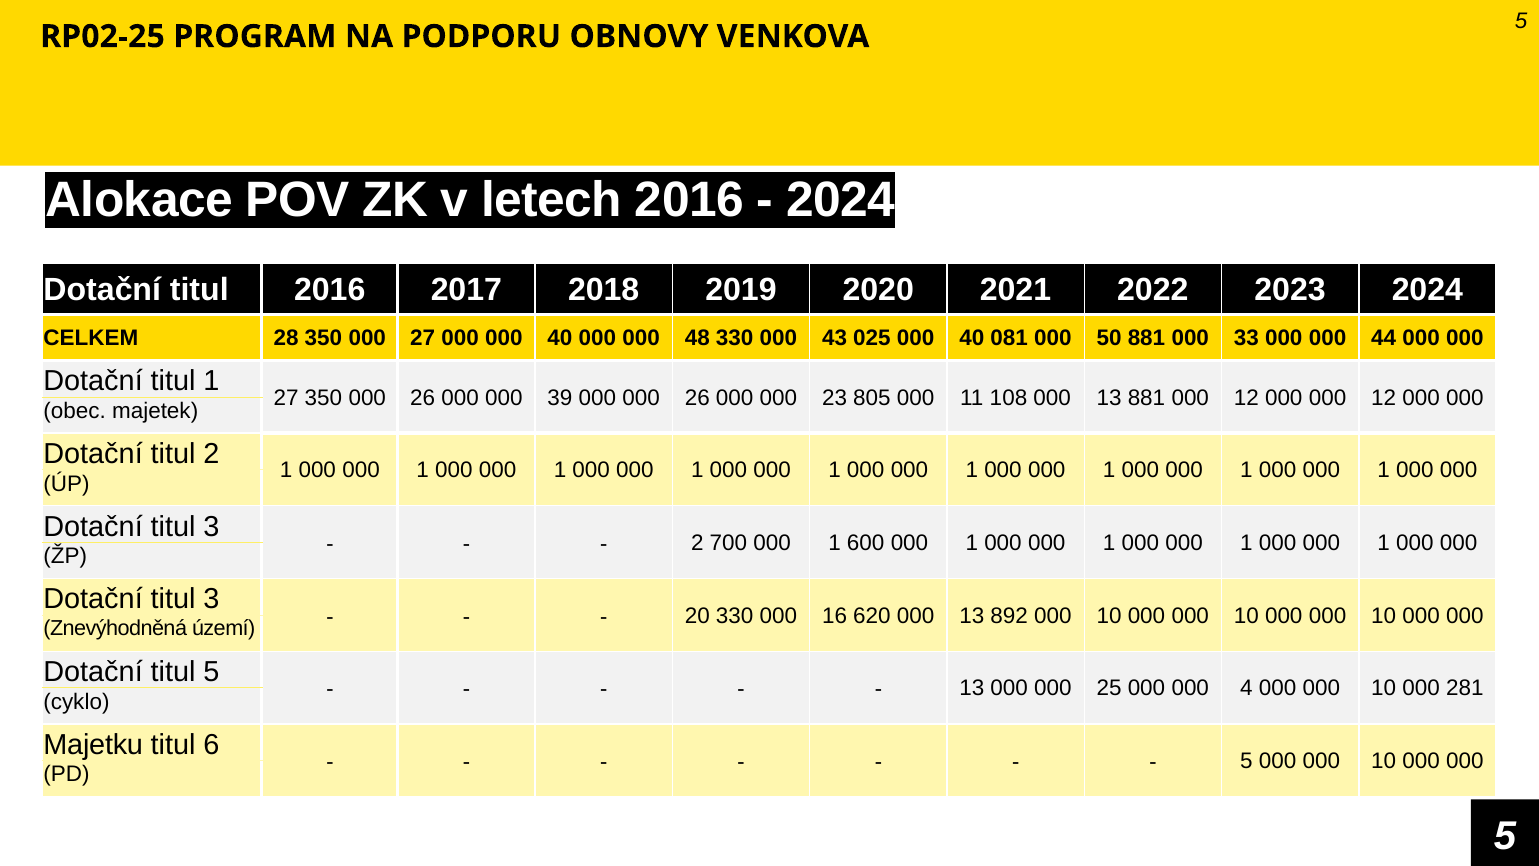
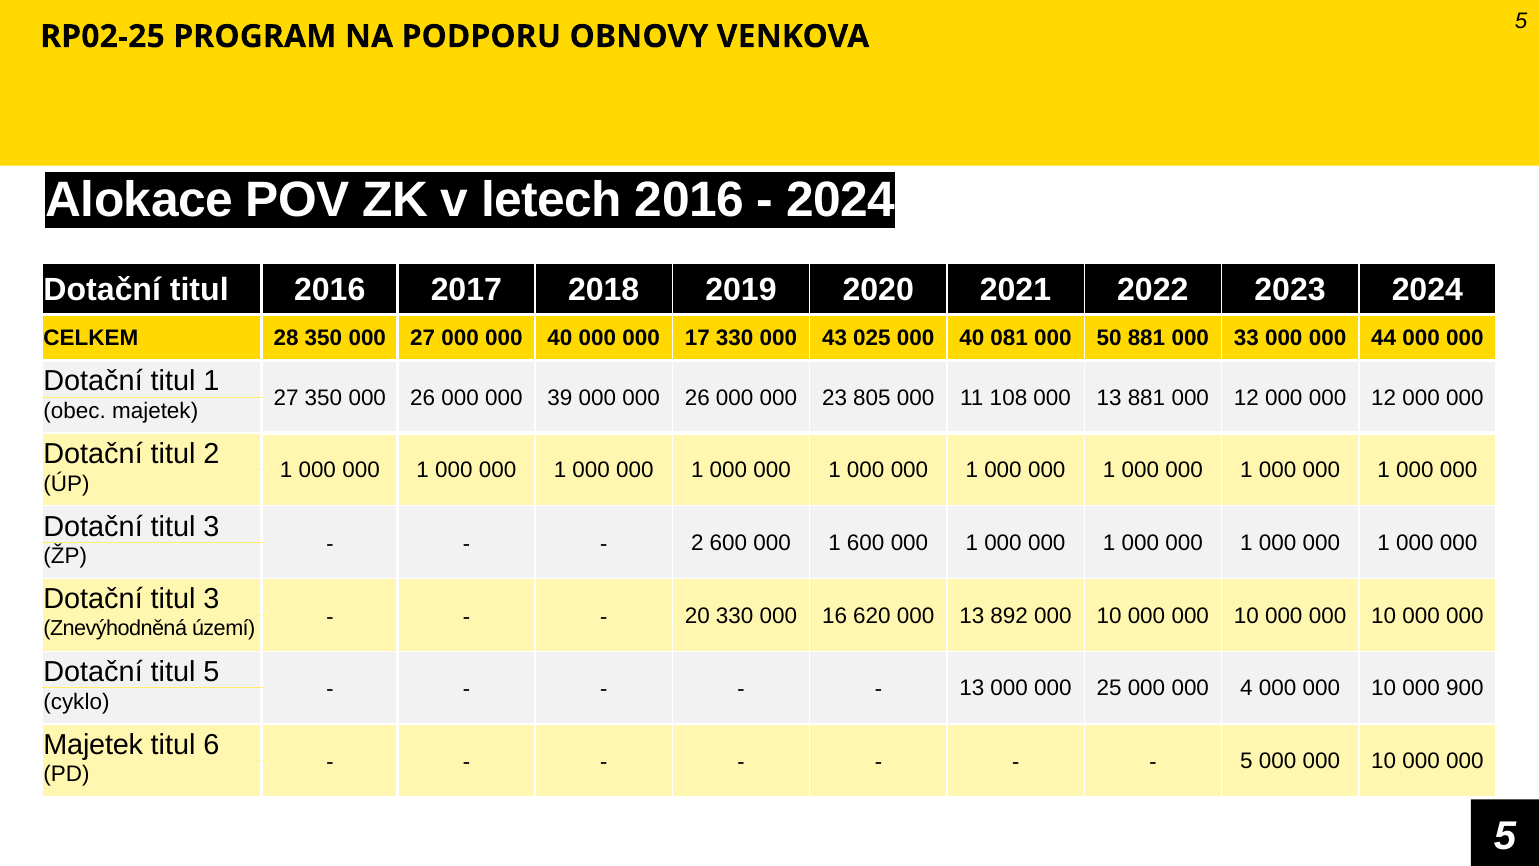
48: 48 -> 17 (697, 338)
2 700: 700 -> 600 (728, 543)
281: 281 -> 900 (1465, 688)
Majetku: Majetku -> Majetek (93, 744)
